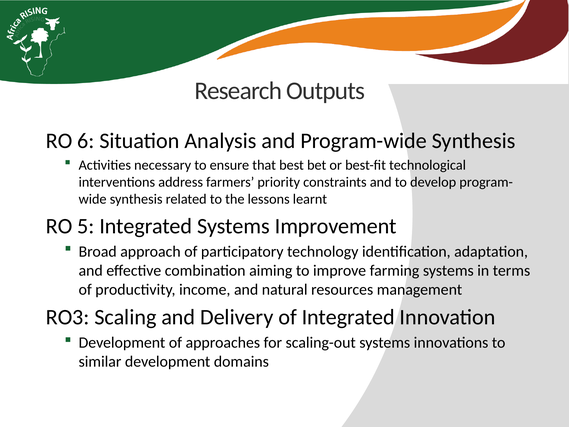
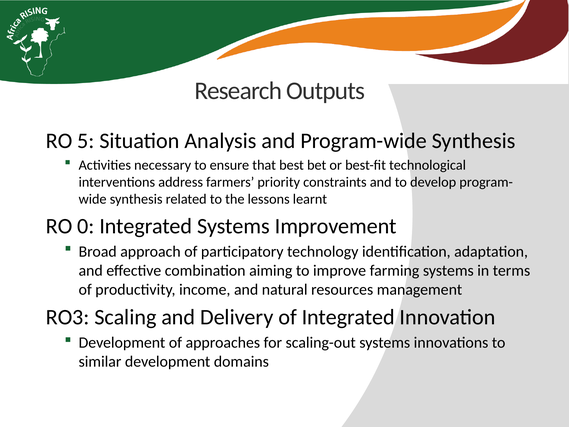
6: 6 -> 5 (86, 141)
5: 5 -> 0 (86, 226)
